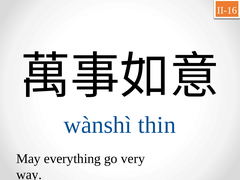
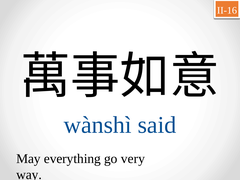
thin: thin -> said (157, 125)
